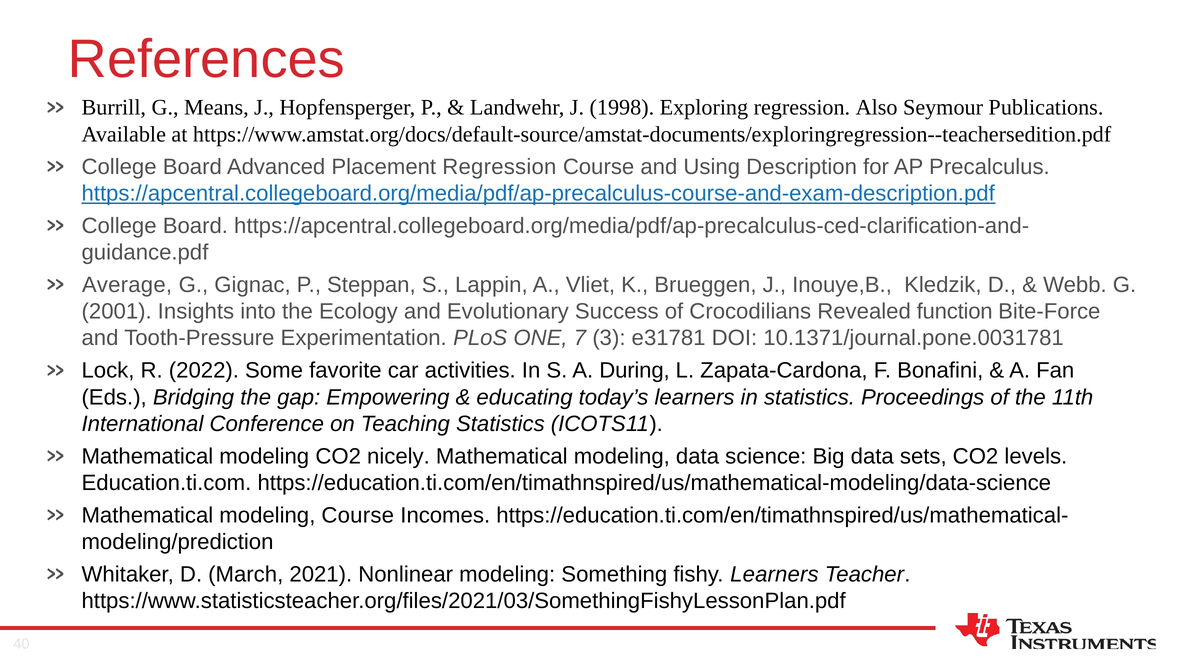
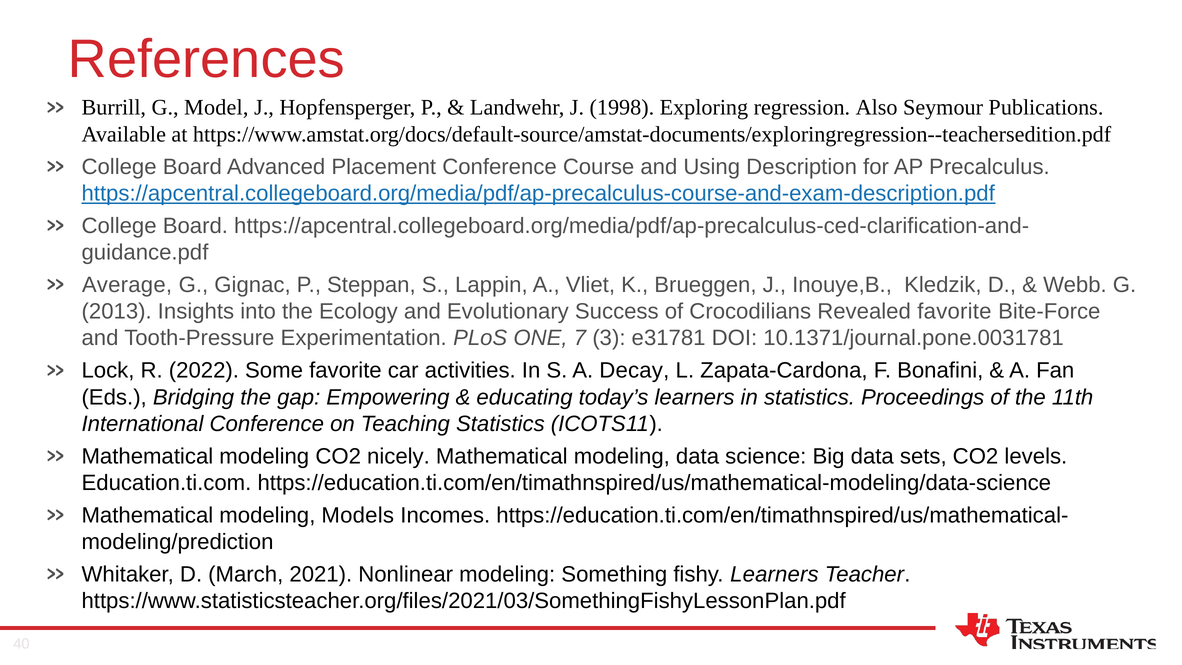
Means: Means -> Model (216, 108)
Placement Regression: Regression -> Conference (500, 167)
2001: 2001 -> 2013 (117, 312)
Revealed function: function -> favorite (954, 312)
During: During -> Decay (634, 371)
modeling Course: Course -> Models (358, 515)
